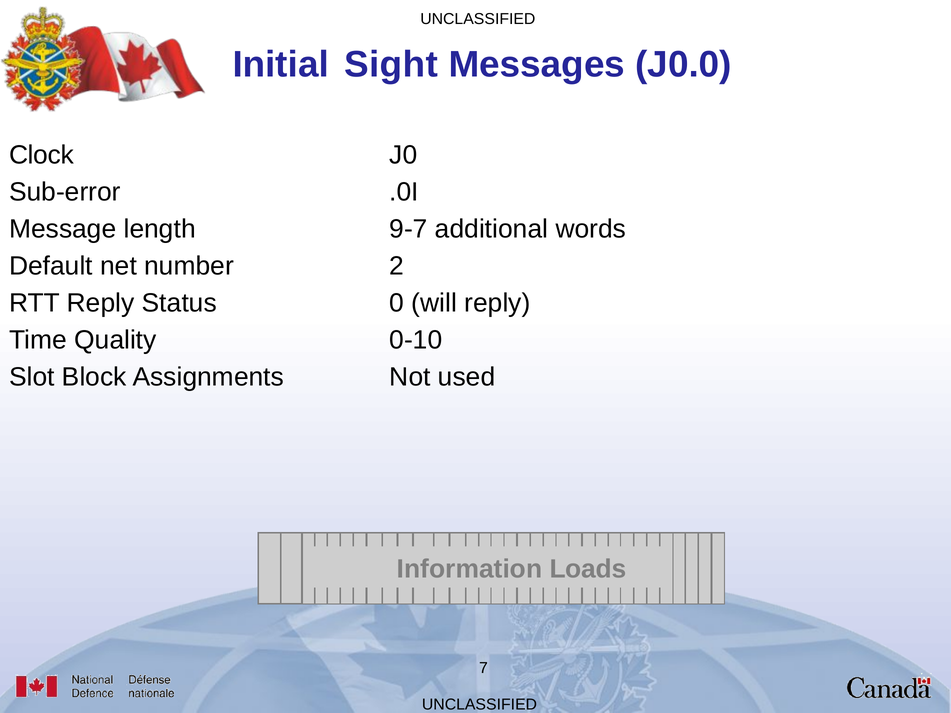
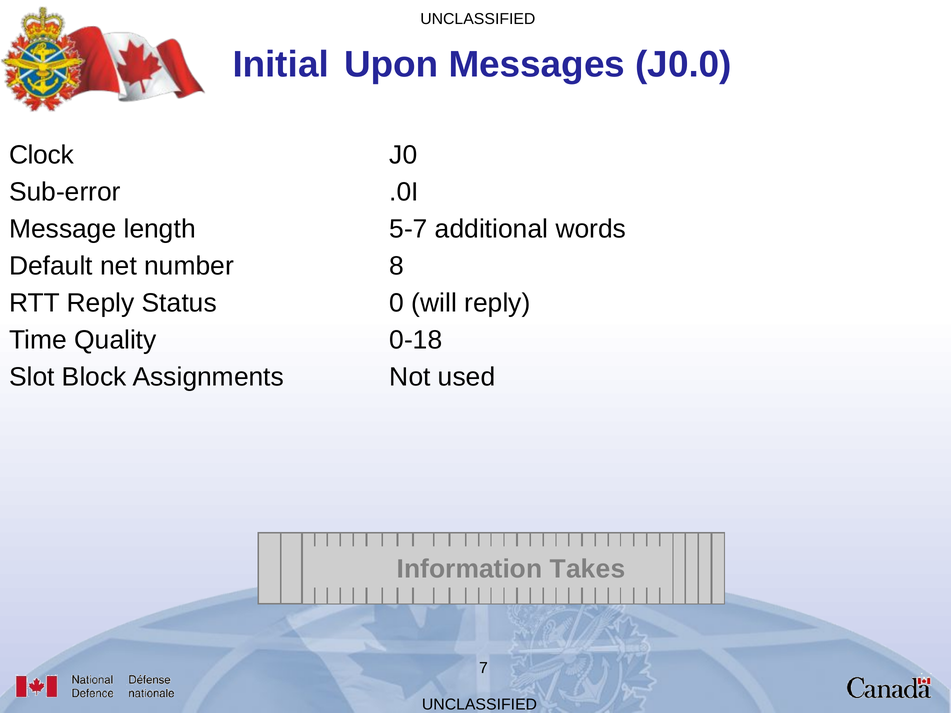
Sight: Sight -> Upon (391, 65)
9-7: 9-7 -> 5-7 (409, 229)
2: 2 -> 8 (397, 266)
0-10: 0-10 -> 0-18 (416, 340)
Loads: Loads -> Takes (588, 569)
